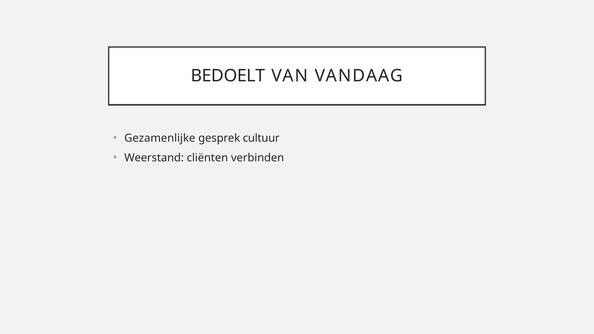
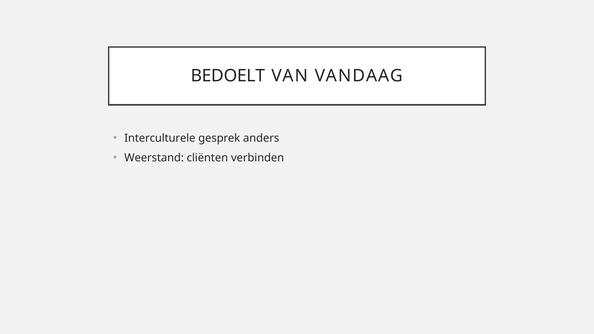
Gezamenlijke: Gezamenlijke -> Interculturele (160, 138)
cultuur: cultuur -> anders (261, 138)
